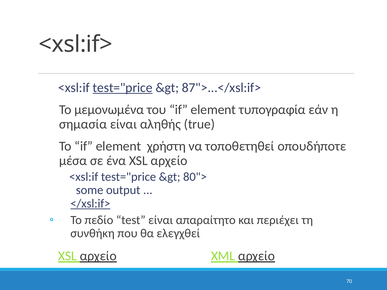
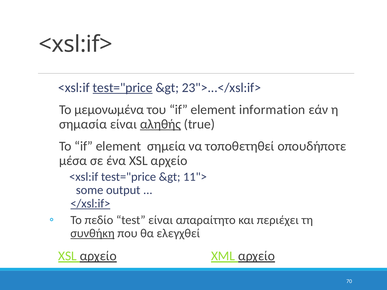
87">...</xsl:if>: 87">...</xsl:if> -> 23">...</xsl:if> (221, 88)
τυπογραφία: τυπογραφία -> information (272, 110)
αληθής underline: none -> present (160, 124)
χρήστη: χρήστη -> σημεία (166, 146)
80">: 80"> -> 11"> (195, 177)
συνθήκη underline: none -> present (92, 234)
